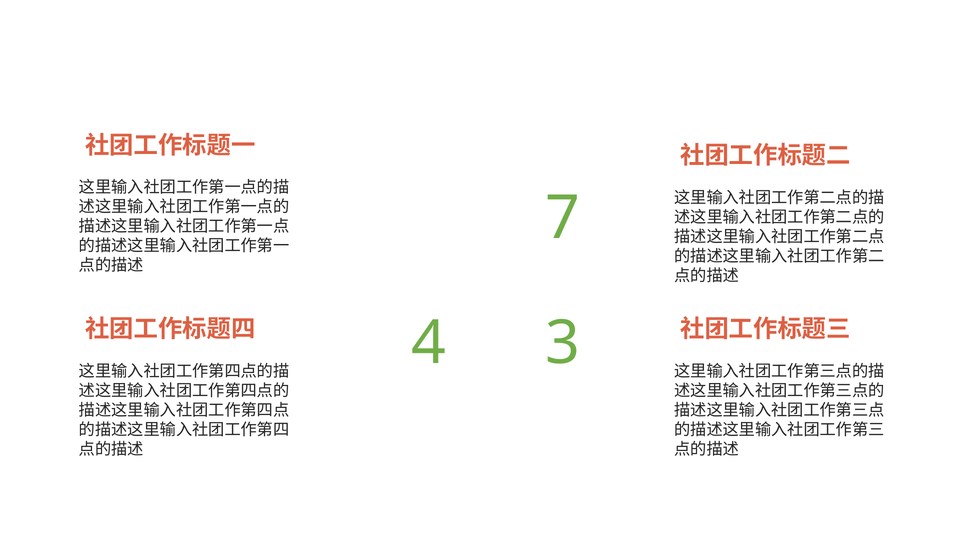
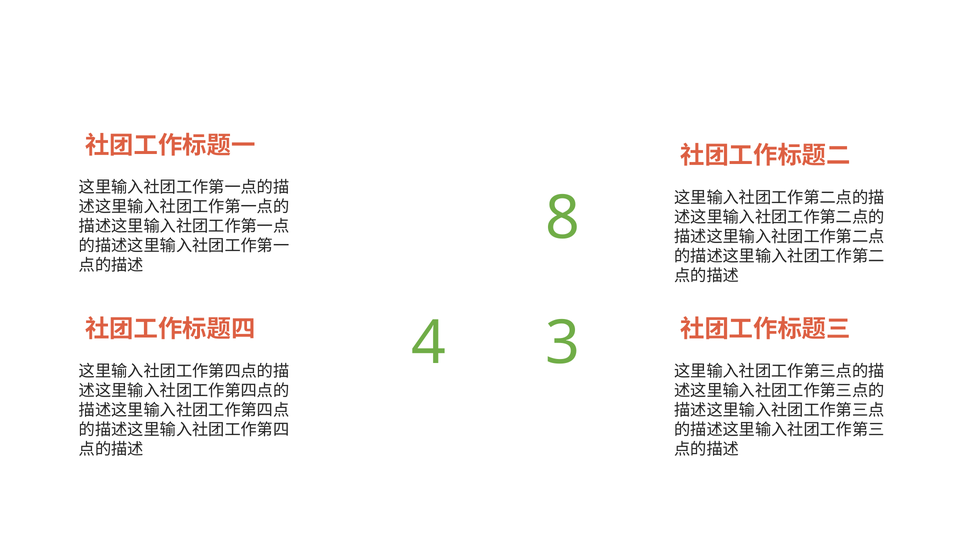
7: 7 -> 8 (563, 218)
